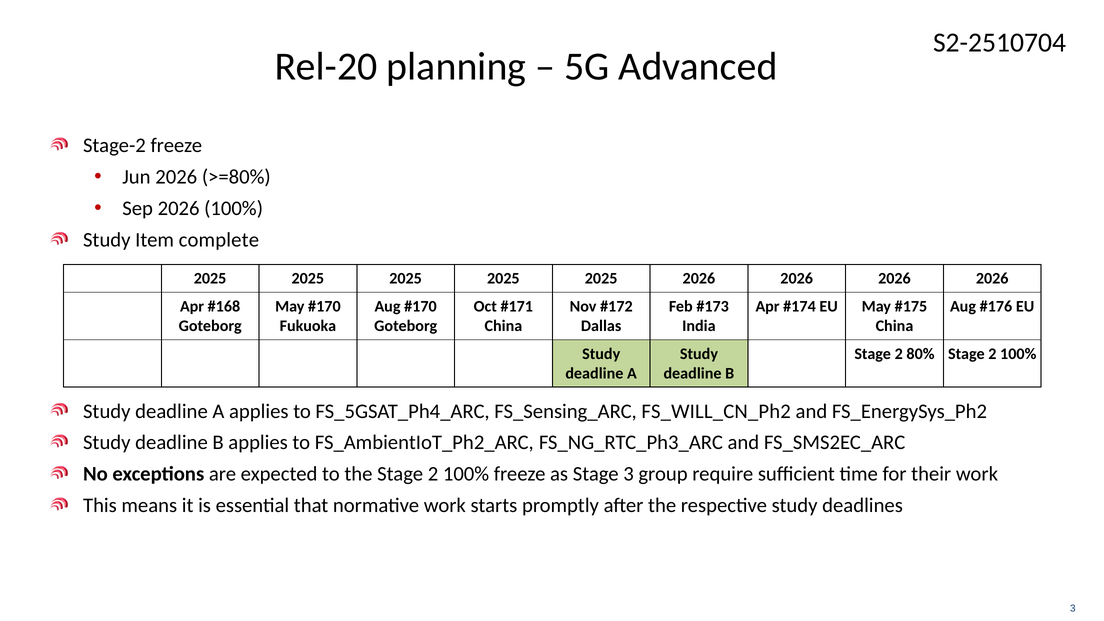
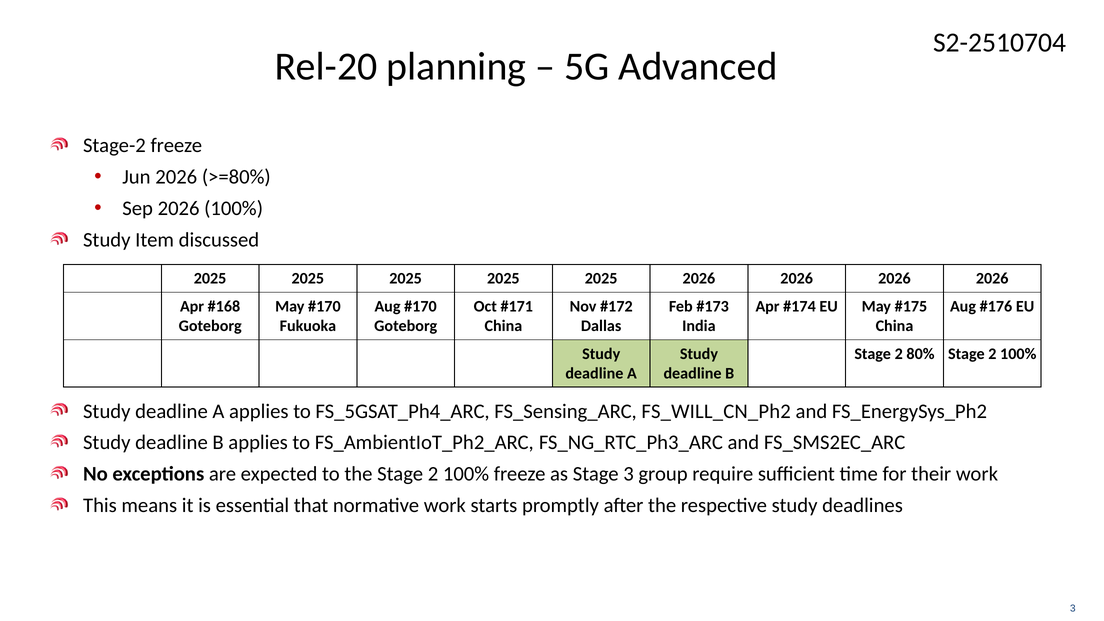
complete: complete -> discussed (219, 240)
